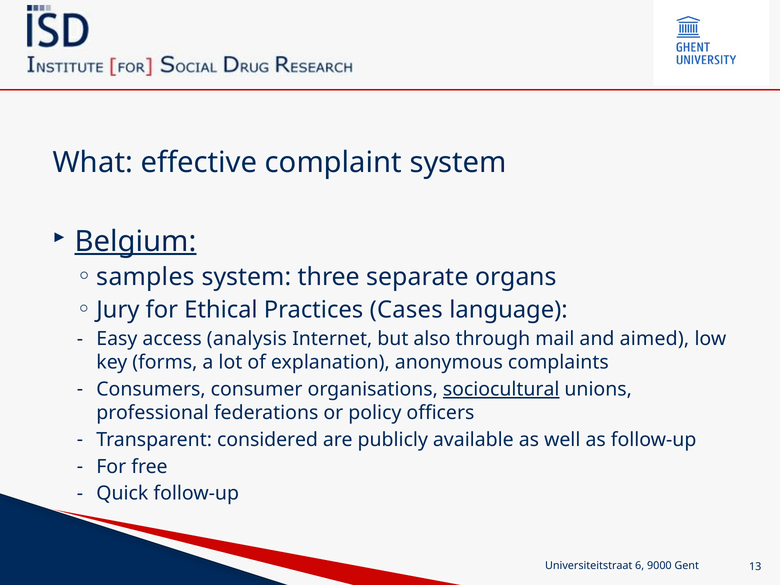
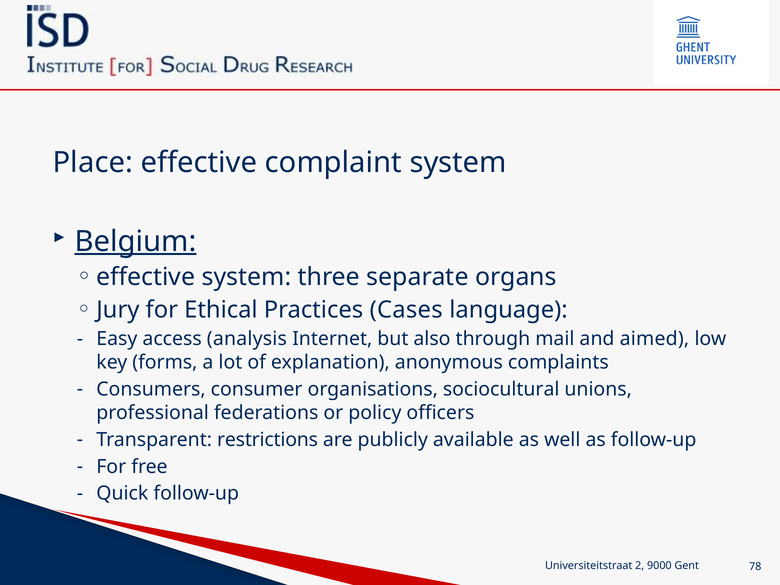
What: What -> Place (93, 162)
samples: samples -> effective (146, 277)
sociocultural underline: present -> none (501, 389)
considered: considered -> restrictions (268, 440)
6: 6 -> 2 (640, 566)
13: 13 -> 78 (755, 567)
